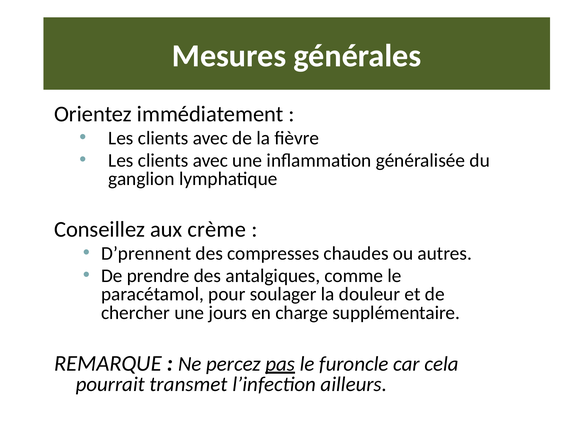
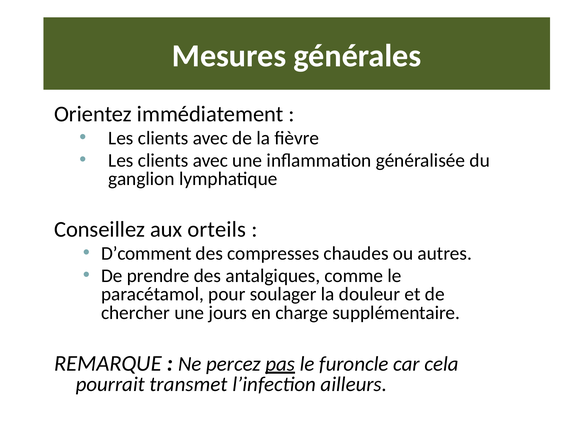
crème: crème -> orteils (217, 230)
D’prennent: D’prennent -> D’comment (146, 254)
